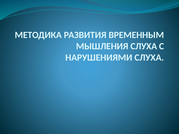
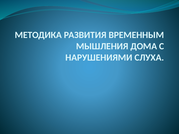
МЫШЛЕНИЯ СЛУХА: СЛУХА -> ДОМА (144, 46)
